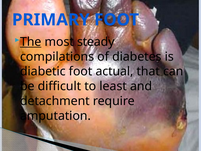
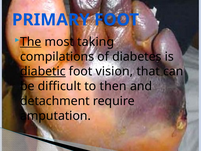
steady: steady -> taking (96, 42)
diabetic underline: none -> present (43, 71)
actual: actual -> vision (114, 71)
least: least -> then (113, 86)
